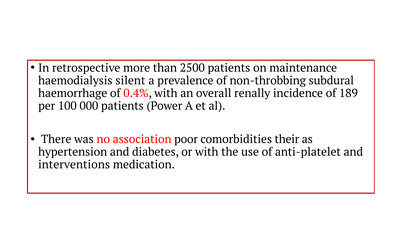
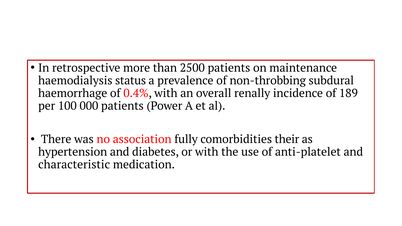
silent: silent -> status (131, 81)
poor: poor -> fully (186, 140)
interventions: interventions -> characteristic (74, 165)
